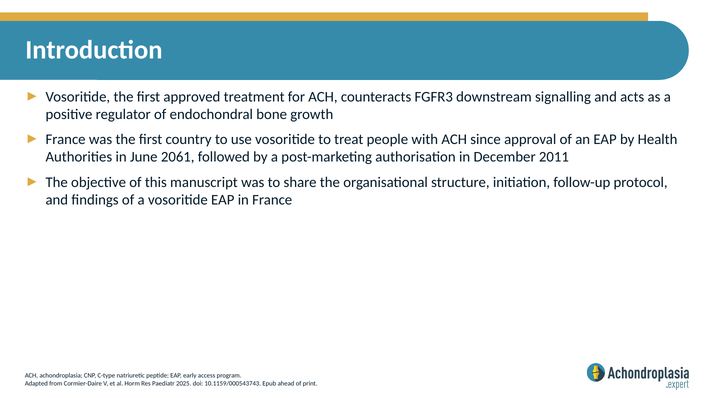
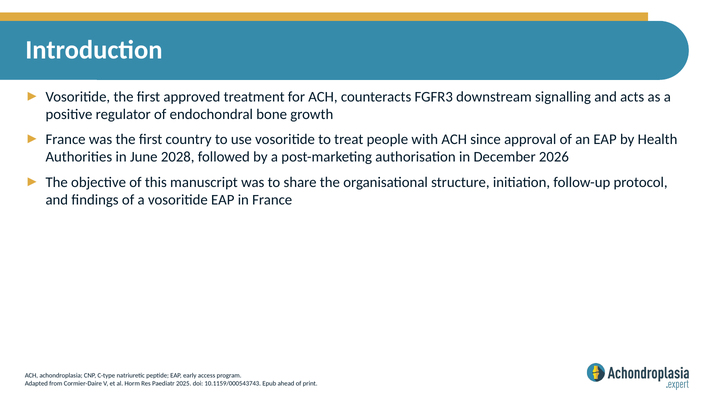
2061: 2061 -> 2028 (178, 157)
2011: 2011 -> 2026 (554, 157)
